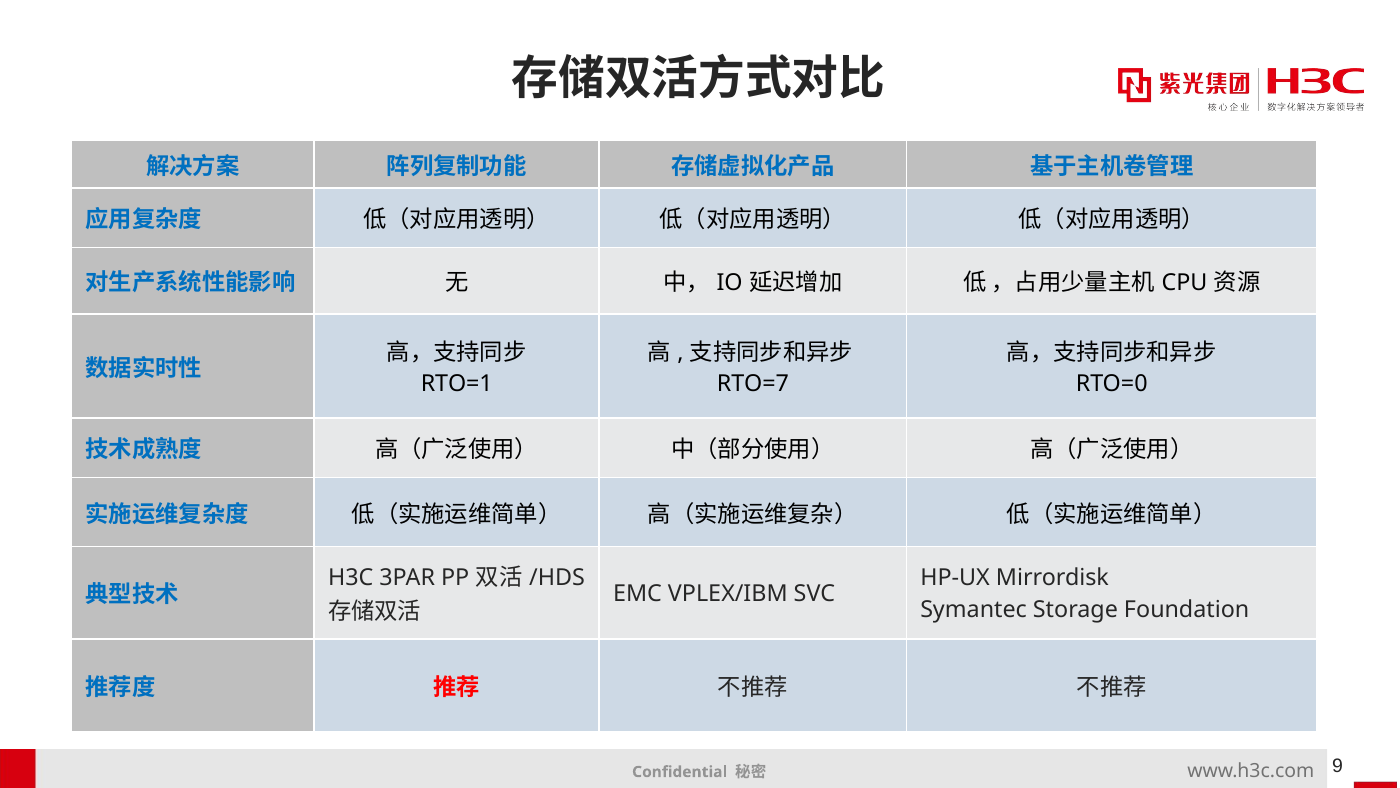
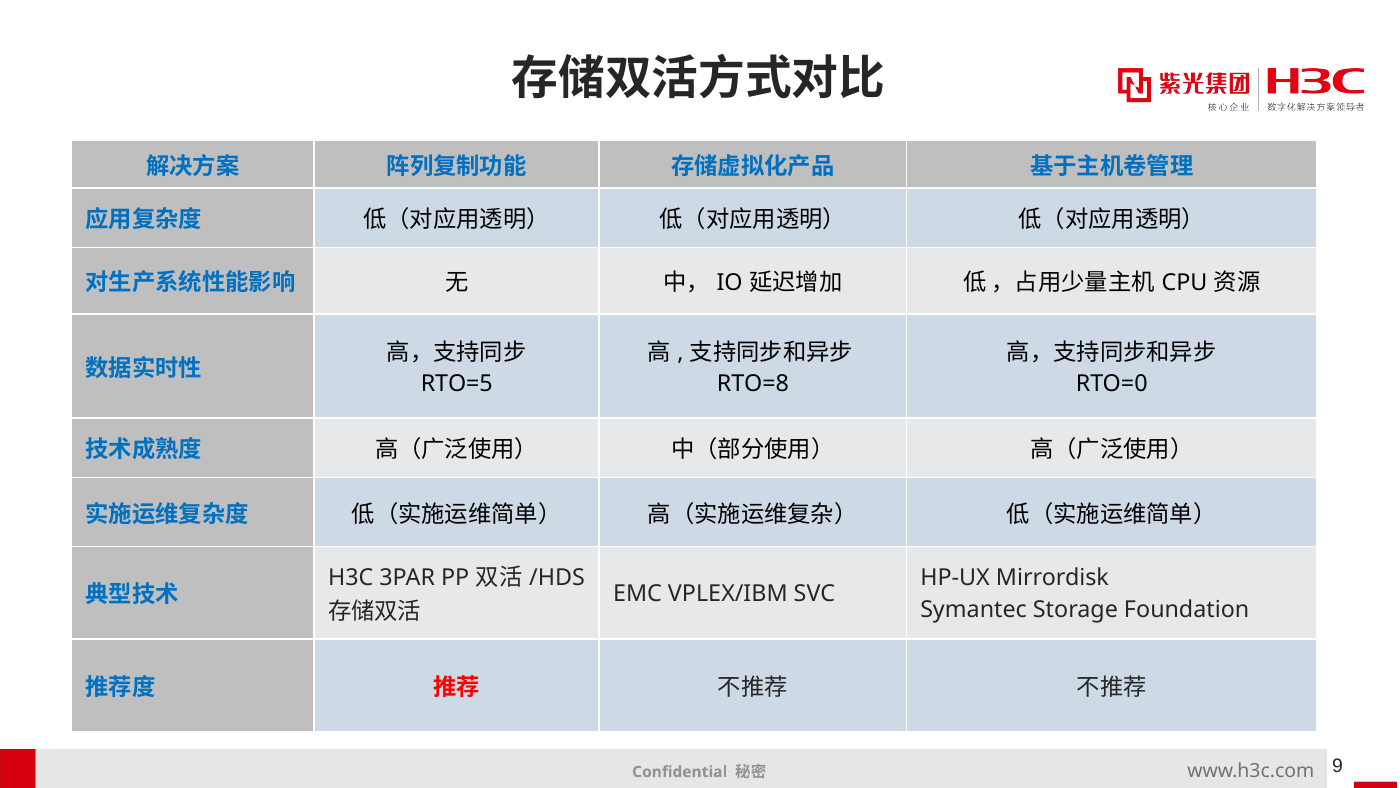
RTO=1: RTO=1 -> RTO=5 (457, 384)
RTO=7: RTO=7 -> RTO=8 (753, 384)
